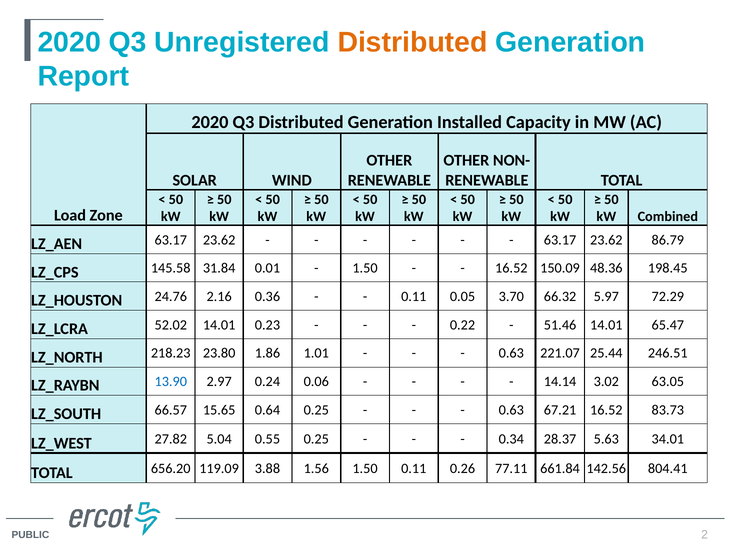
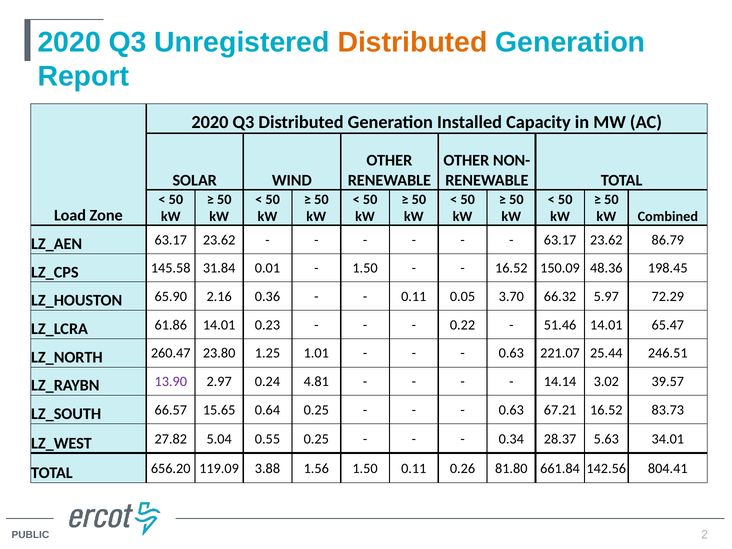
24.76: 24.76 -> 65.90 (171, 297)
52.02: 52.02 -> 61.86 (171, 325)
218.23: 218.23 -> 260.47 (171, 353)
1.86: 1.86 -> 1.25 (267, 353)
13.90 colour: blue -> purple (171, 382)
0.06: 0.06 -> 4.81 (316, 382)
63.05: 63.05 -> 39.57 (668, 382)
77.11: 77.11 -> 81.80 (511, 468)
